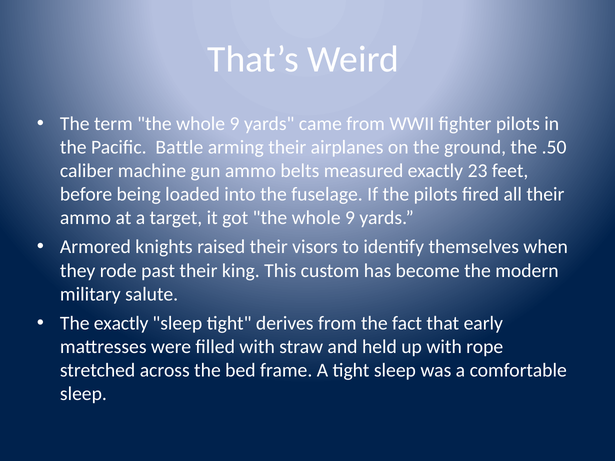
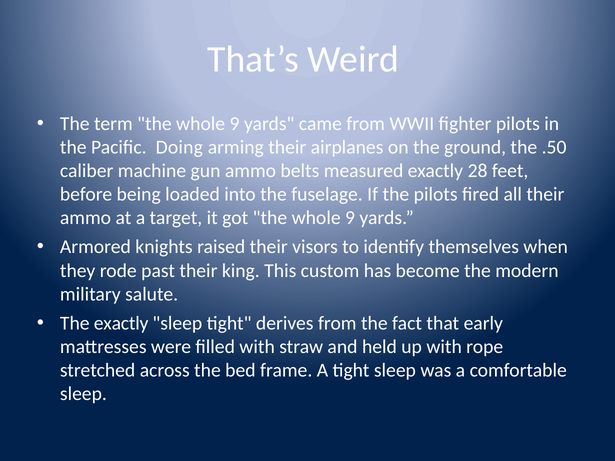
Battle: Battle -> Doing (179, 147)
23: 23 -> 28 (478, 171)
